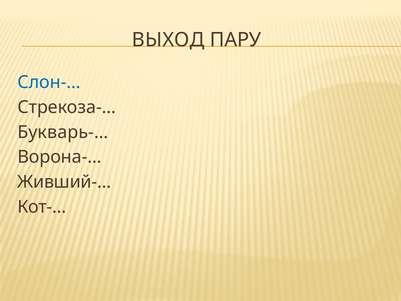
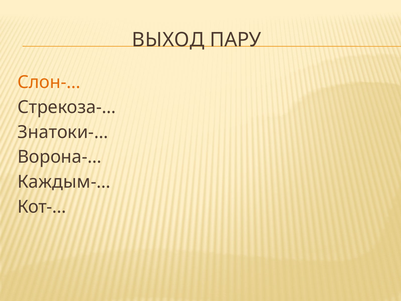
Слон-… colour: blue -> orange (49, 82)
Букварь-…: Букварь-… -> Знатоки-… (63, 132)
Живший-…: Живший-… -> Каждым-… (64, 182)
